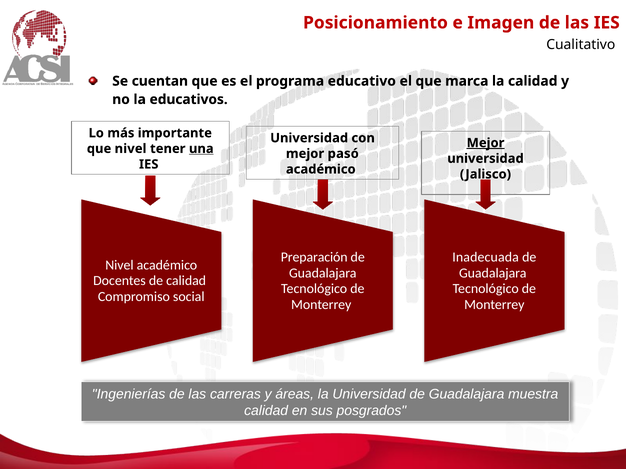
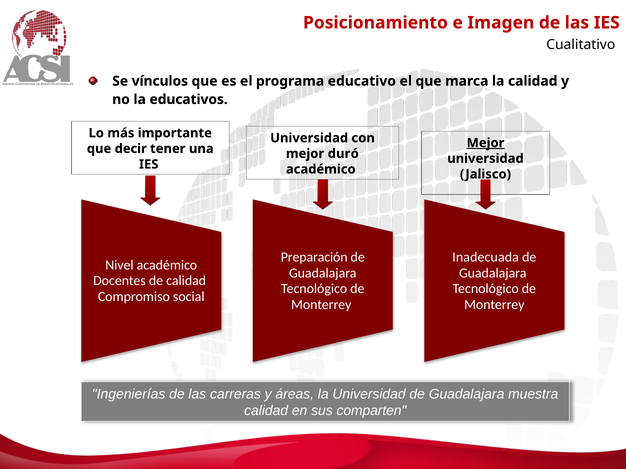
cuentan: cuentan -> vínculos (160, 81)
que nivel: nivel -> decir (131, 149)
una underline: present -> none (201, 149)
pasó: pasó -> duró (343, 154)
posgrados: posgrados -> comparten (371, 411)
